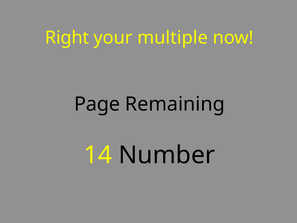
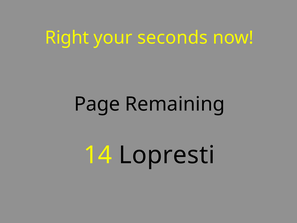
multiple: multiple -> seconds (173, 38)
Number: Number -> Lopresti (167, 155)
